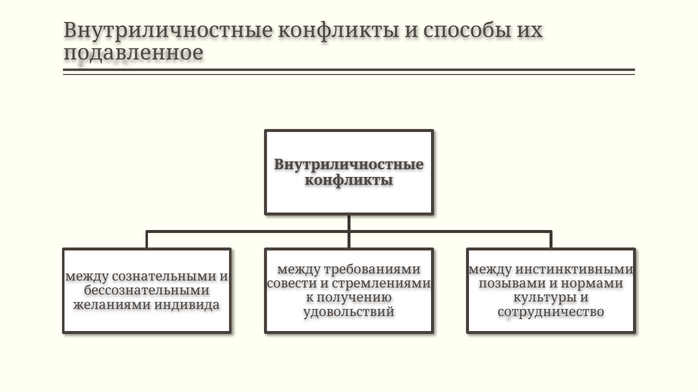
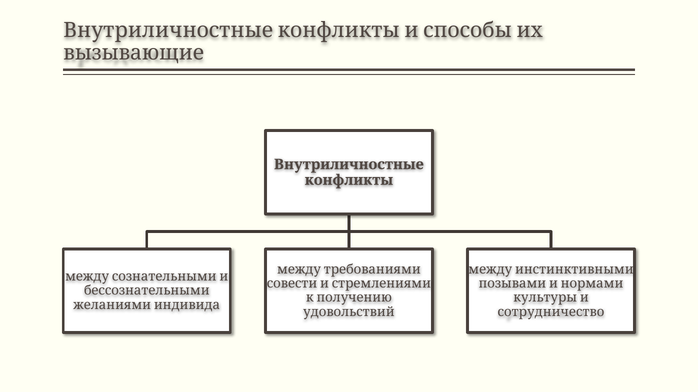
подавленное: подавленное -> вызывающие (134, 53)
